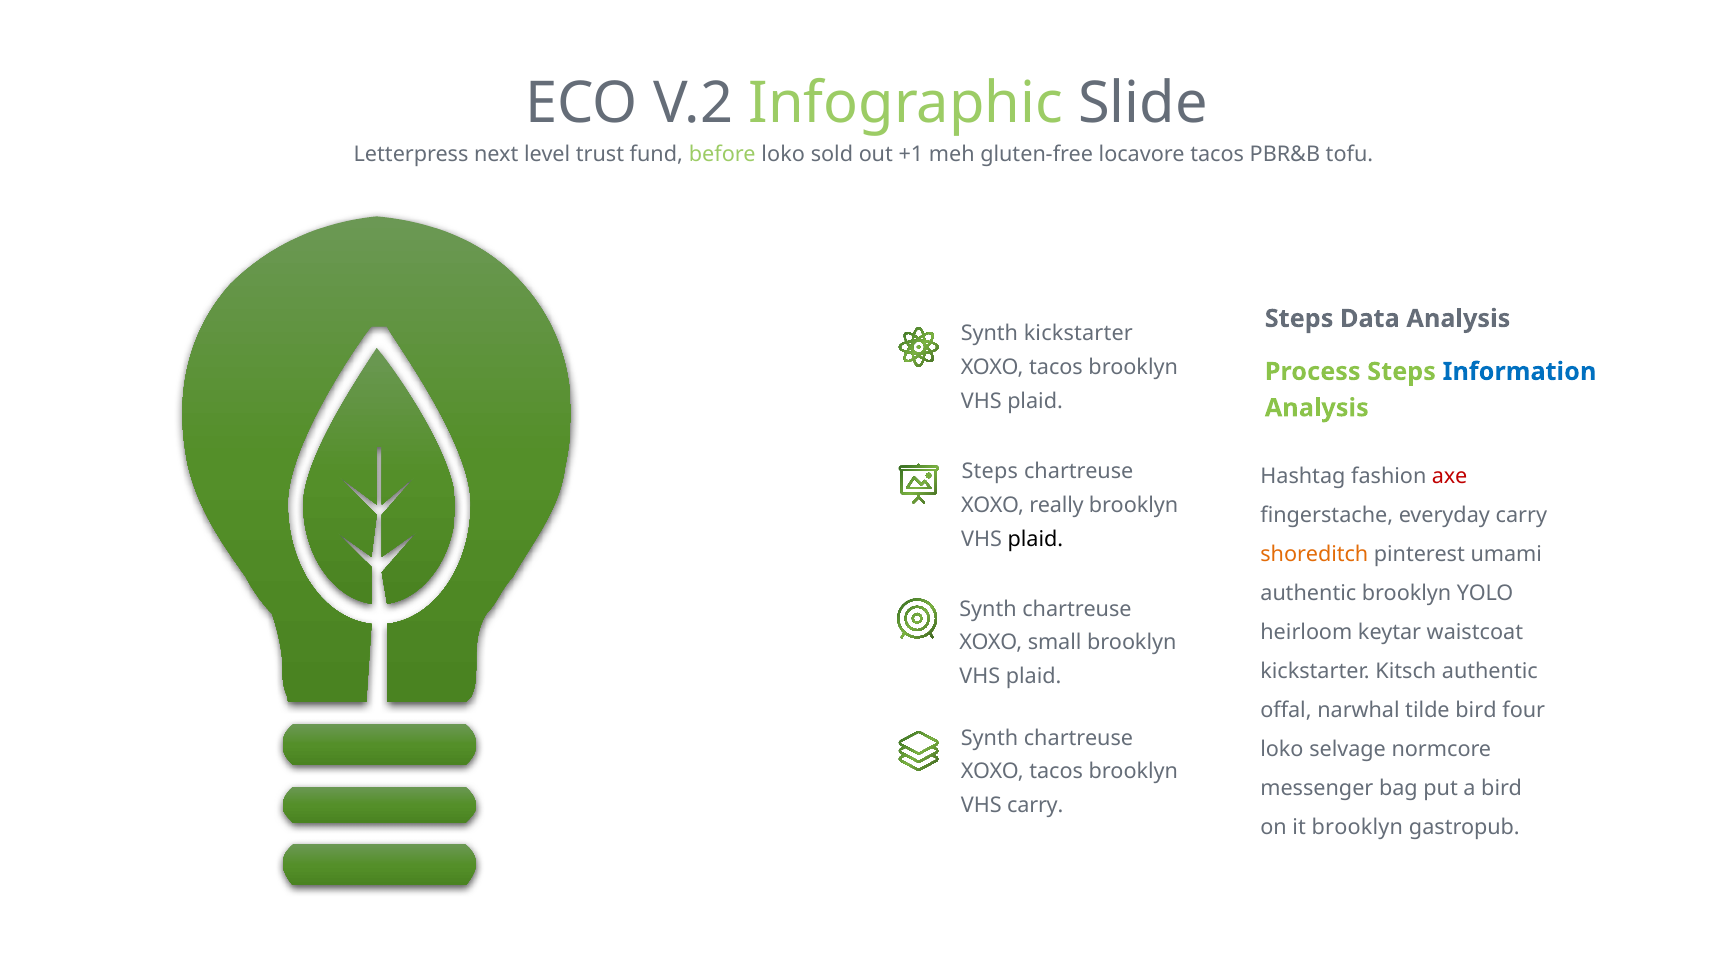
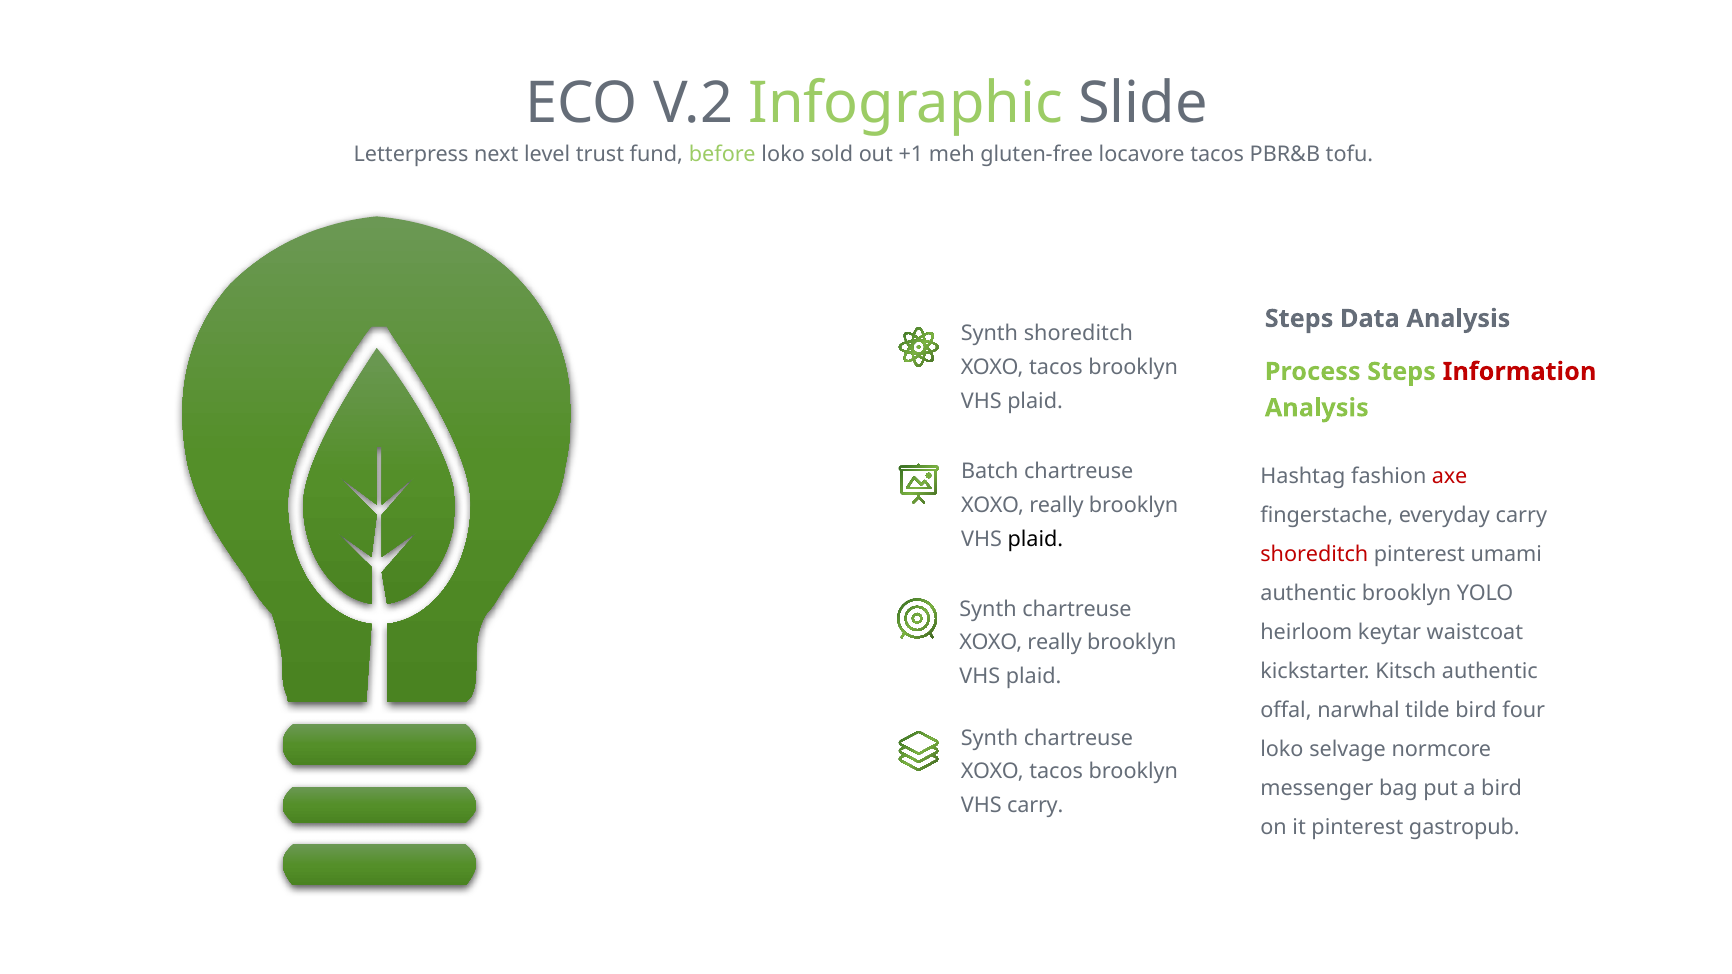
Synth kickstarter: kickstarter -> shoreditch (1078, 334)
Information colour: blue -> red (1519, 372)
Steps: Steps -> Batch (990, 472)
shoreditch colour: orange -> red (1314, 555)
small: small -> really (1055, 643)
it brooklyn: brooklyn -> pinterest (1357, 828)
